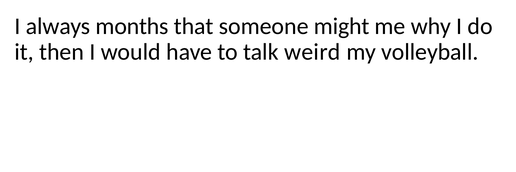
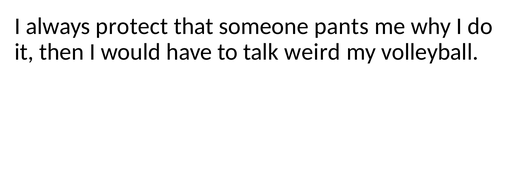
months: months -> protect (132, 26)
might: might -> pants (341, 26)
